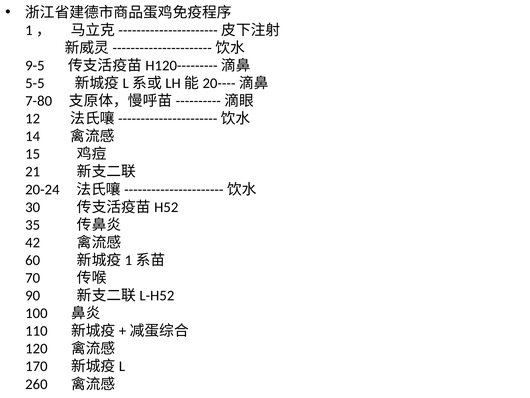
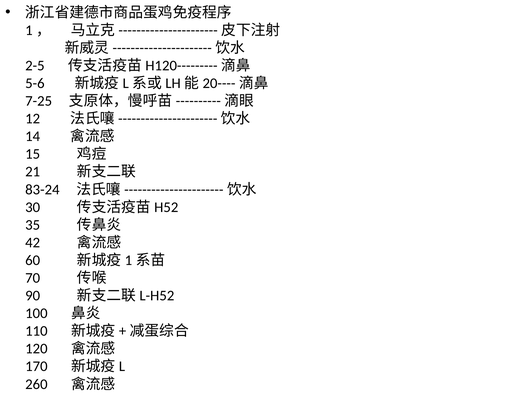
9-5: 9-5 -> 2-5 (35, 66)
5-5: 5-5 -> 5-6 (35, 83)
7-80: 7-80 -> 7-25 (39, 101)
20-24: 20-24 -> 83-24 (42, 189)
